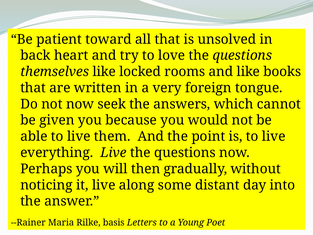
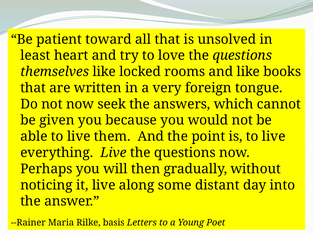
back: back -> least (35, 55)
